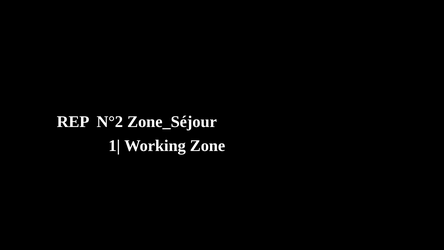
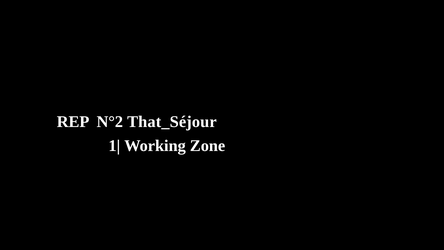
Zone_Séjour: Zone_Séjour -> That_Séjour (172, 122)
